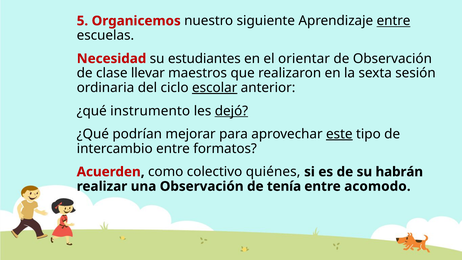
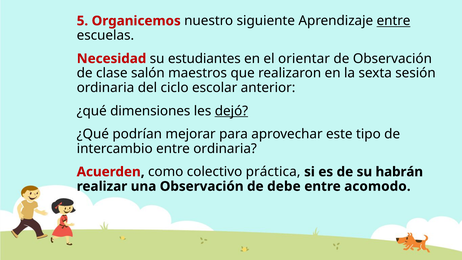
llevar: llevar -> salón (148, 73)
escolar underline: present -> none (215, 88)
instrumento: instrumento -> dimensiones (150, 111)
este underline: present -> none (339, 134)
entre formatos: formatos -> ordinaria (225, 149)
quiénes: quiénes -> práctica (273, 172)
tenía: tenía -> debe (284, 186)
